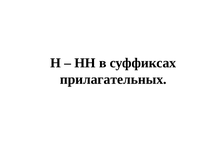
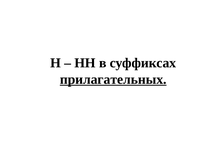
прилагательных underline: none -> present (113, 79)
